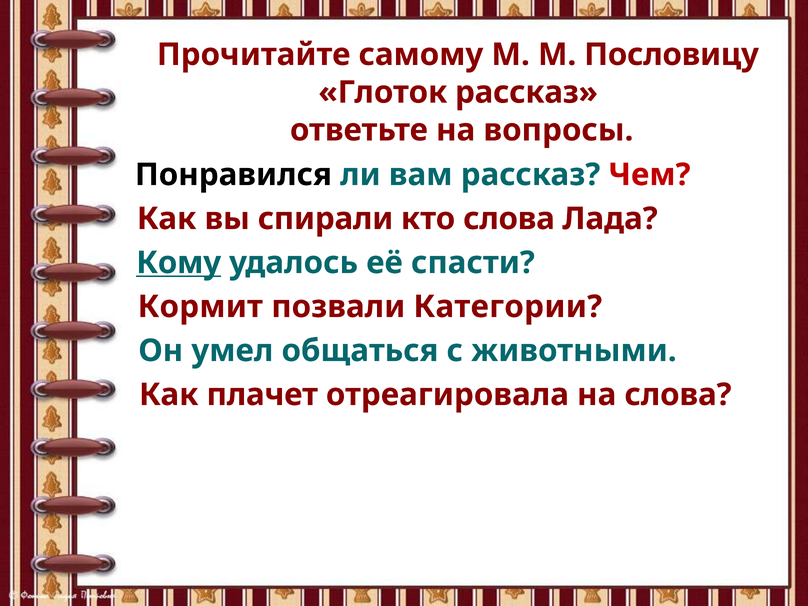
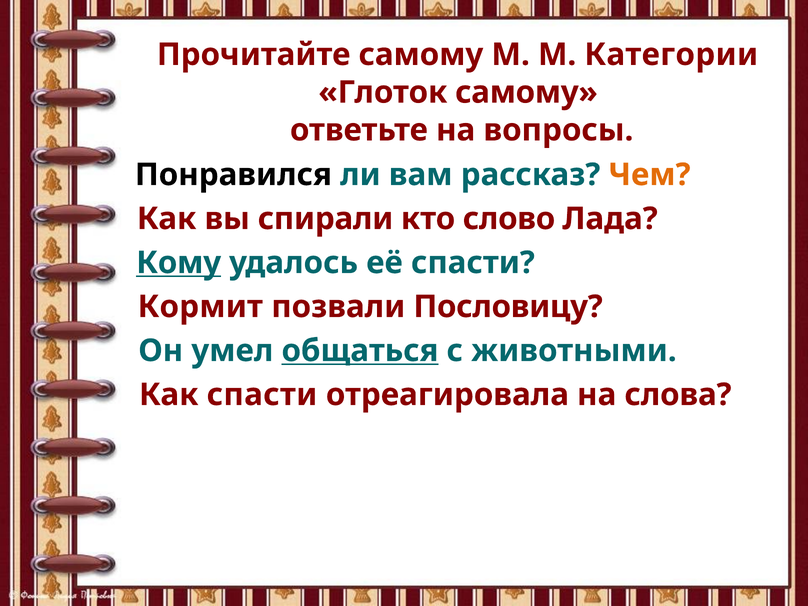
Пословицу: Пословицу -> Категории (671, 55)
Глоток рассказ: рассказ -> самому (526, 92)
Чем colour: red -> orange (649, 175)
кто слова: слова -> слово (509, 219)
Категории: Категории -> Пословицу (508, 307)
общаться underline: none -> present (360, 351)
Как плачет: плачет -> спасти (262, 395)
